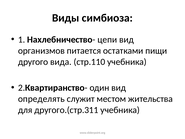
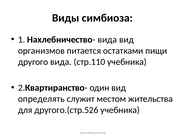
Нахлебничество- цепи: цепи -> вида (107, 39)
другого.(стр.311: другого.(стр.311 -> другого.(стр.526 (66, 110)
